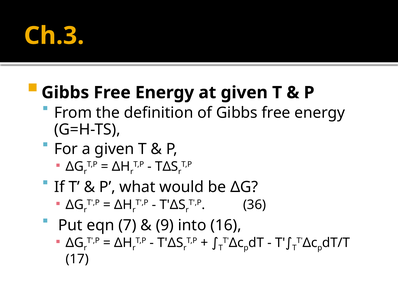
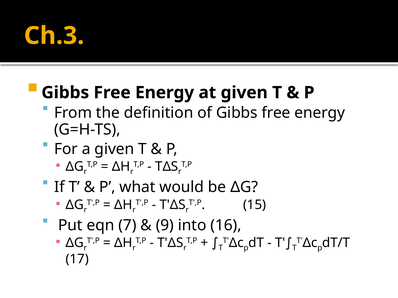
36: 36 -> 15 (255, 205)
